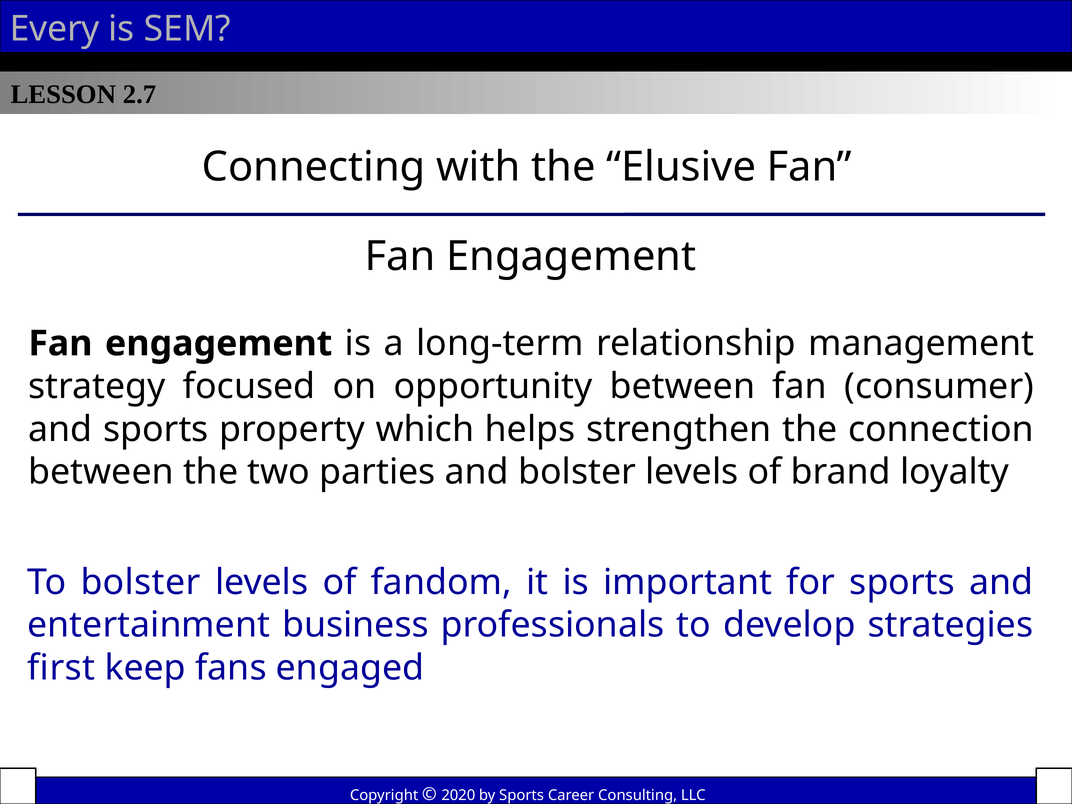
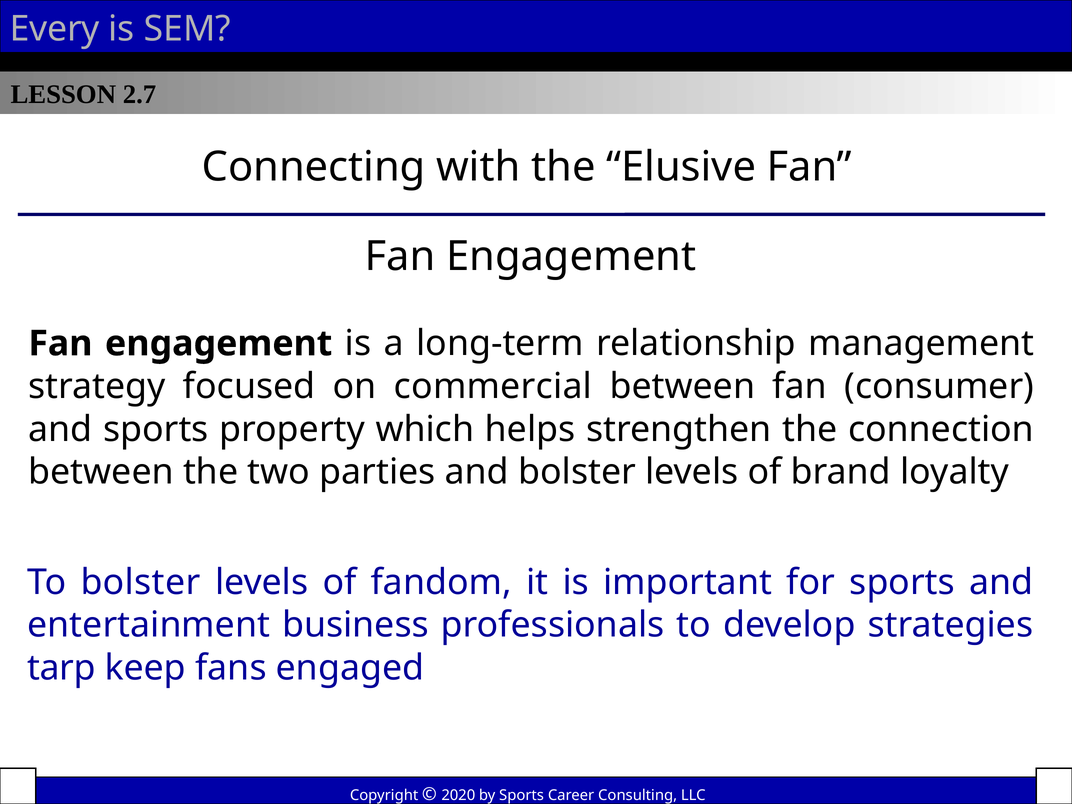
opportunity: opportunity -> commercial (493, 386)
first: first -> tarp (61, 668)
